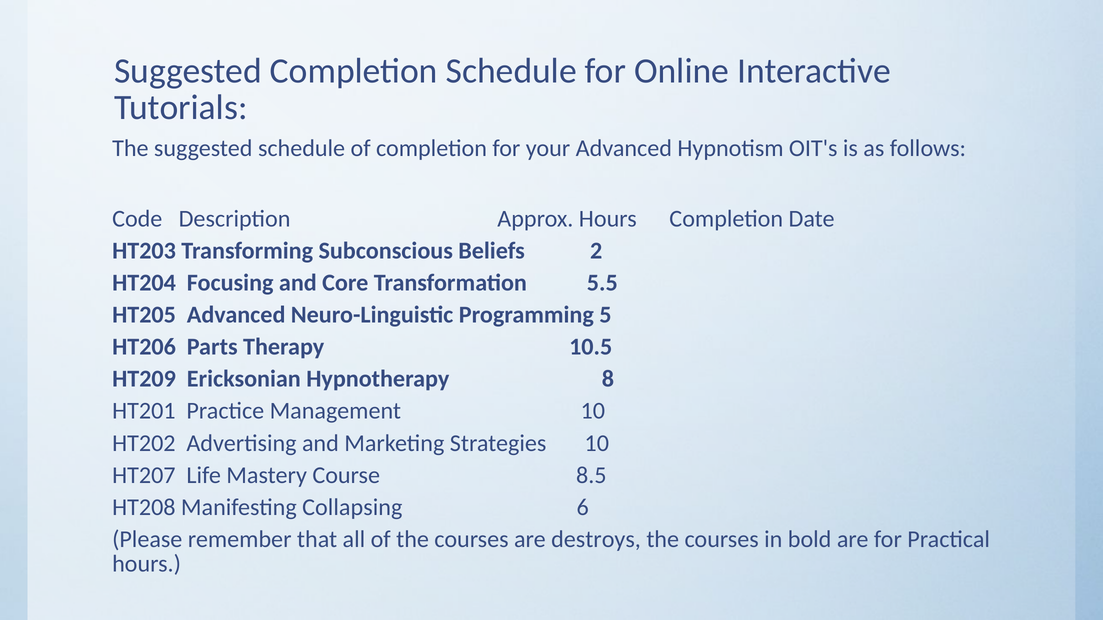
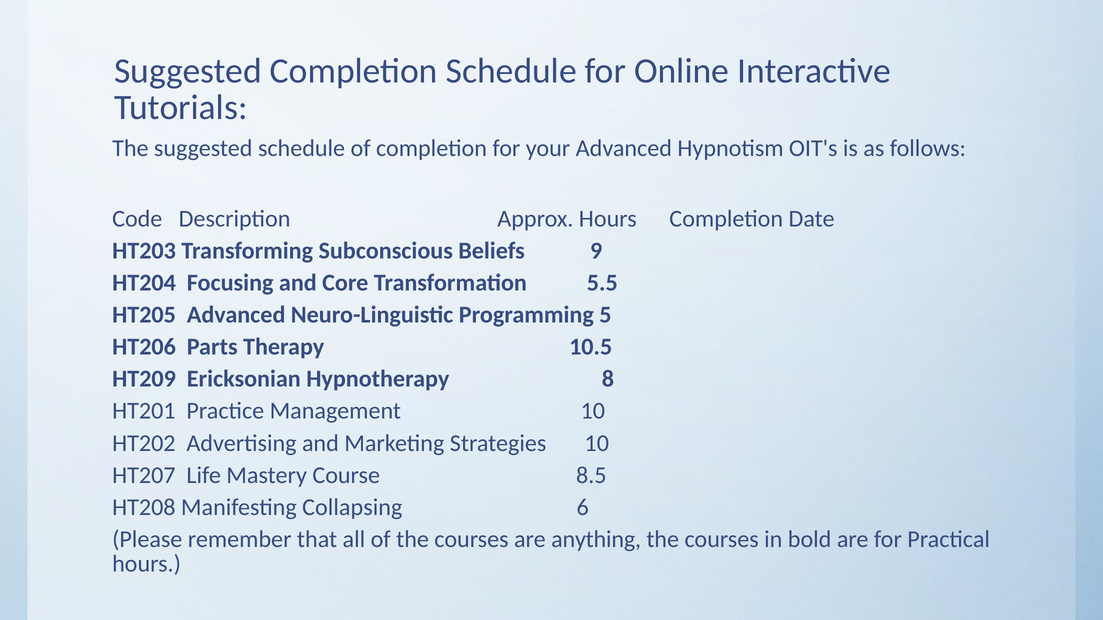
2: 2 -> 9 (596, 251)
destroys: destroys -> anything (596, 540)
